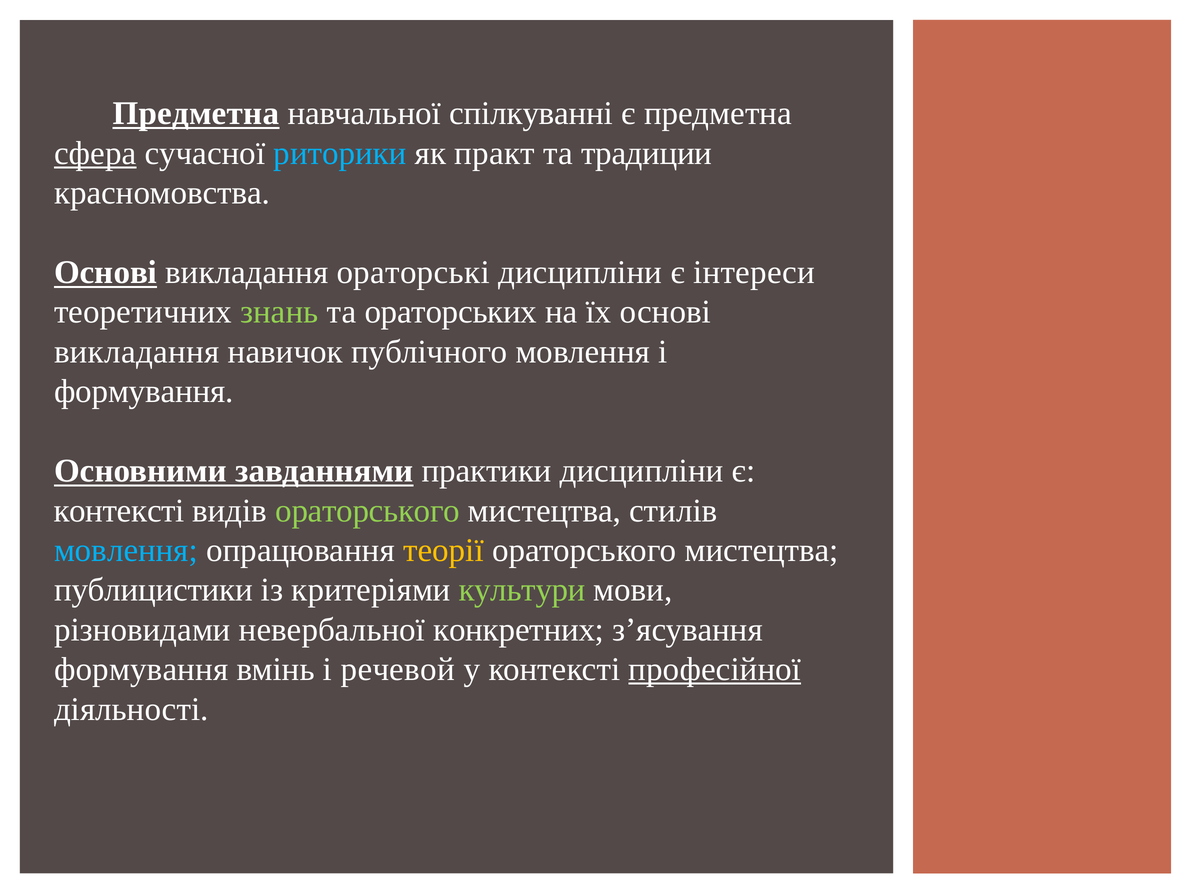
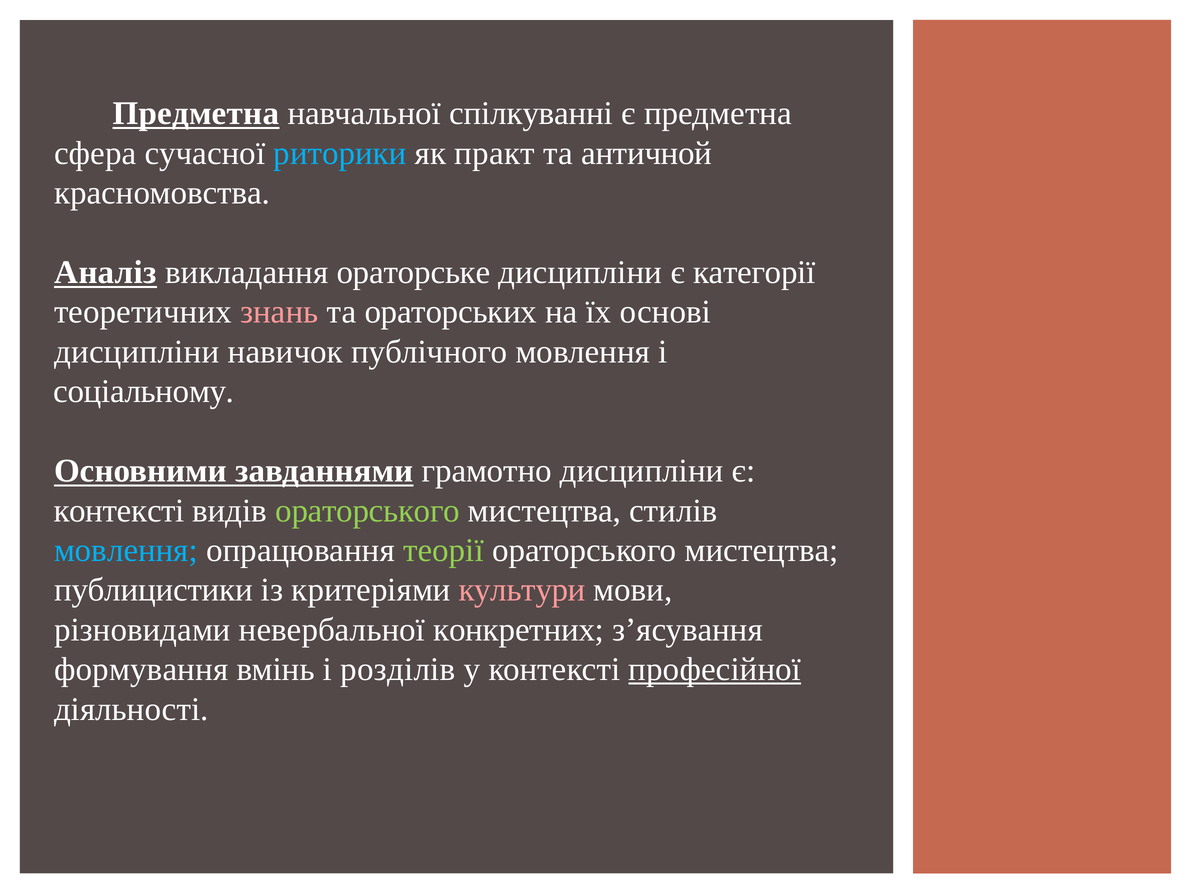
сфера underline: present -> none (95, 153)
традиции: традиции -> античной (647, 153)
Основі: Основі -> Аналіз (105, 272)
ораторські: ораторські -> ораторське (413, 272)
інтереси: інтереси -> категорії (754, 272)
знань colour: light green -> pink (279, 312)
викладання: викладання -> дисципліни (137, 352)
формування: формування -> соціальному (144, 392)
практики: практики -> грамотно (487, 471)
теорії colour: yellow -> light green (443, 550)
культури colour: light green -> pink (522, 590)
речевой: речевой -> розділів (398, 670)
